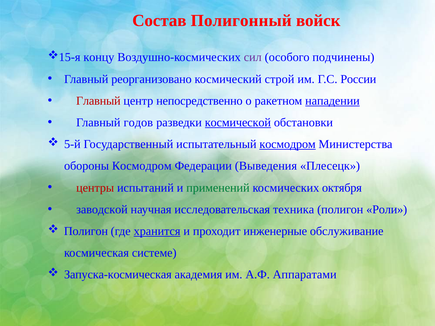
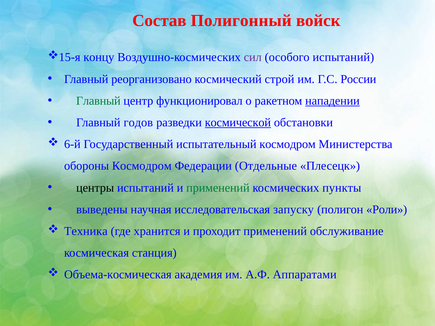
особого подчинены: подчинены -> испытаний (343, 57)
Главный colour: red -> green (98, 101)
непосредственно: непосредственно -> функционировал (199, 101)
5-й: 5-й -> 6-й (72, 144)
космодром underline: present -> none (288, 144)
Выведения: Выведения -> Отдельные (266, 166)
центры colour: red -> black (95, 188)
октября: октября -> пункты (342, 188)
заводской: заводской -> выведены (102, 210)
техника: техника -> запуску (294, 210)
Полигон: Полигон -> Техника (86, 231)
хранится underline: present -> none (157, 231)
проходит инженерные: инженерные -> применений (275, 231)
системе: системе -> станция (154, 253)
Запуска-космическая: Запуска-космическая -> Объема-космическая (118, 275)
